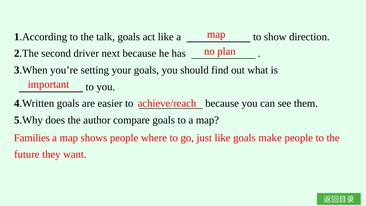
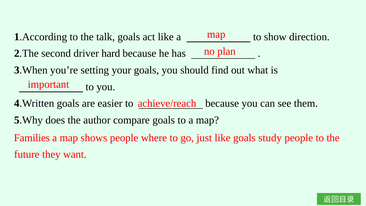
next: next -> hard (111, 53)
make: make -> study (270, 138)
